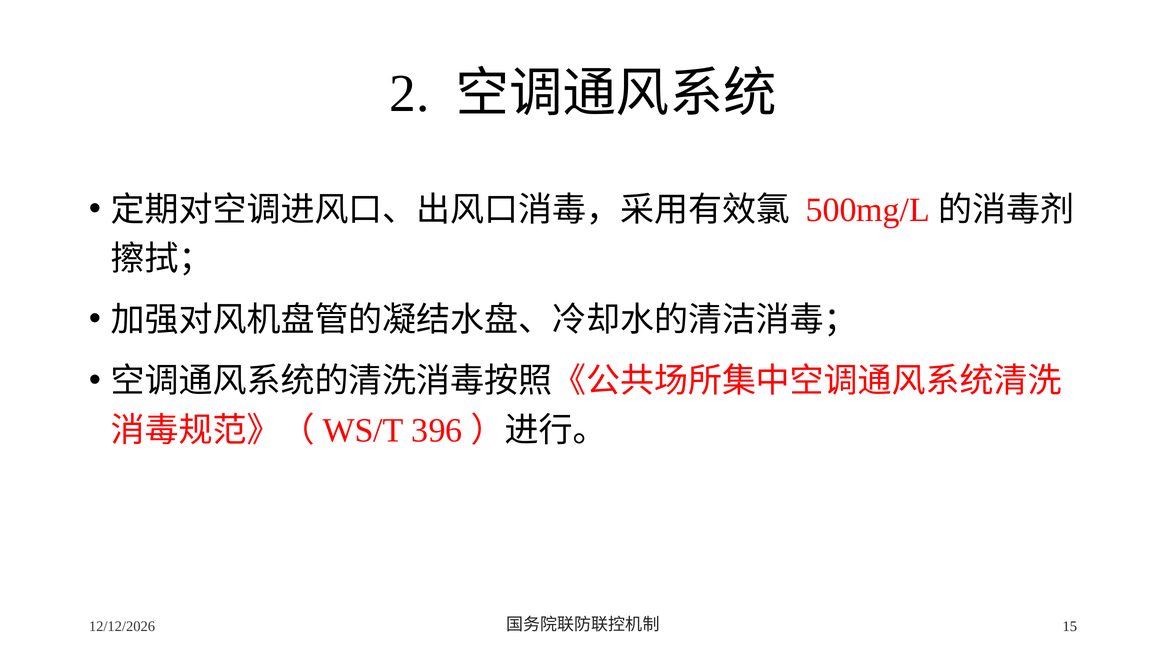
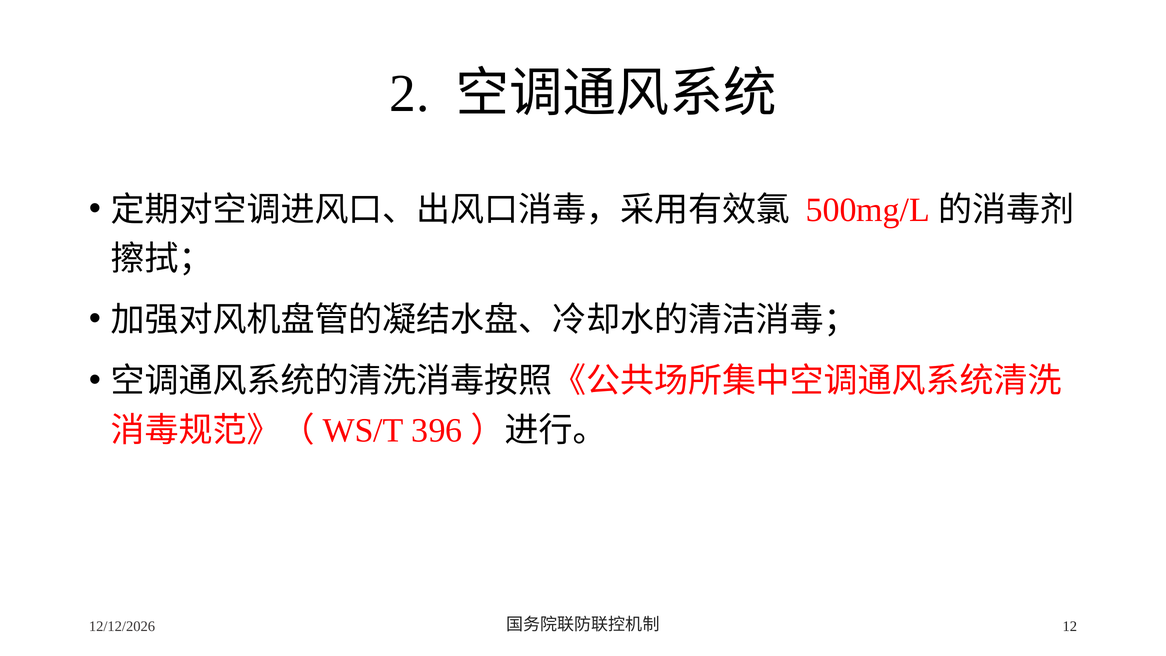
15: 15 -> 12 (1070, 626)
